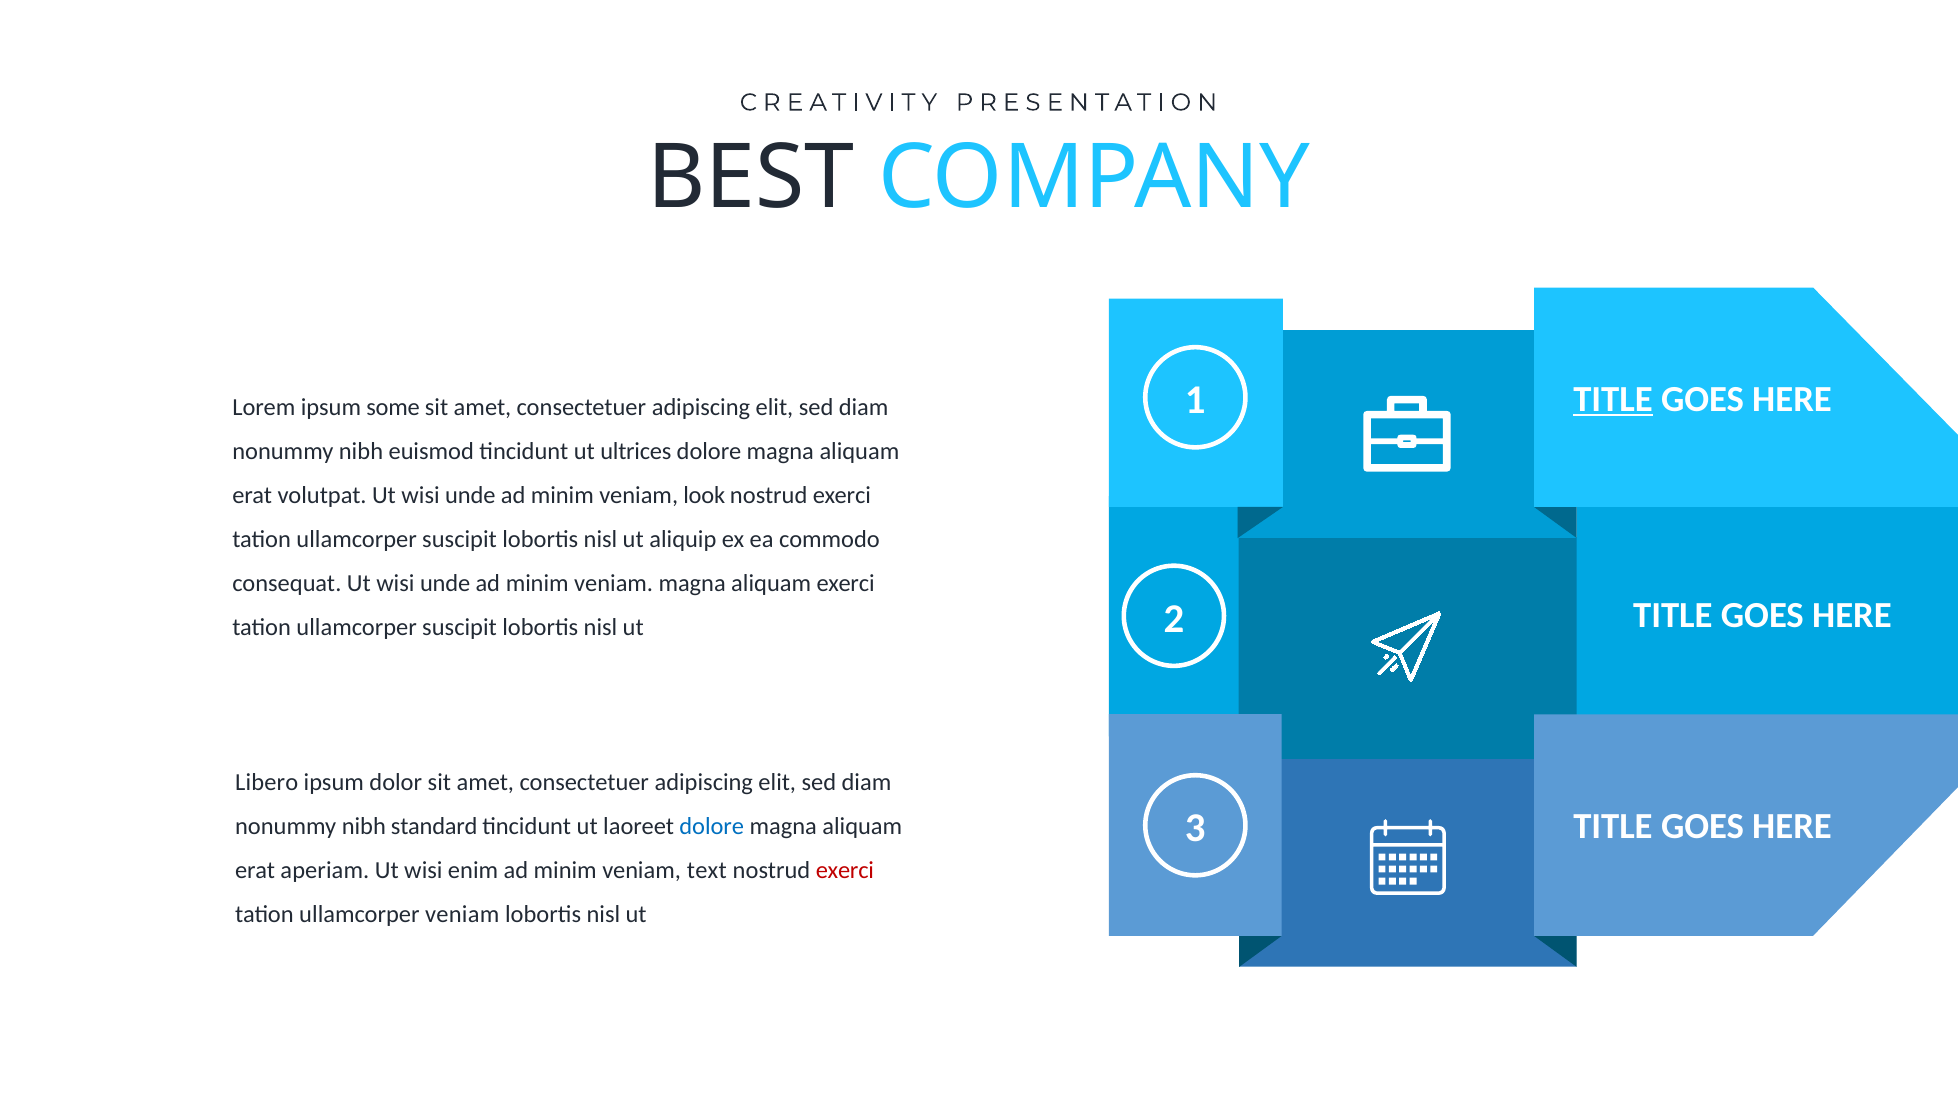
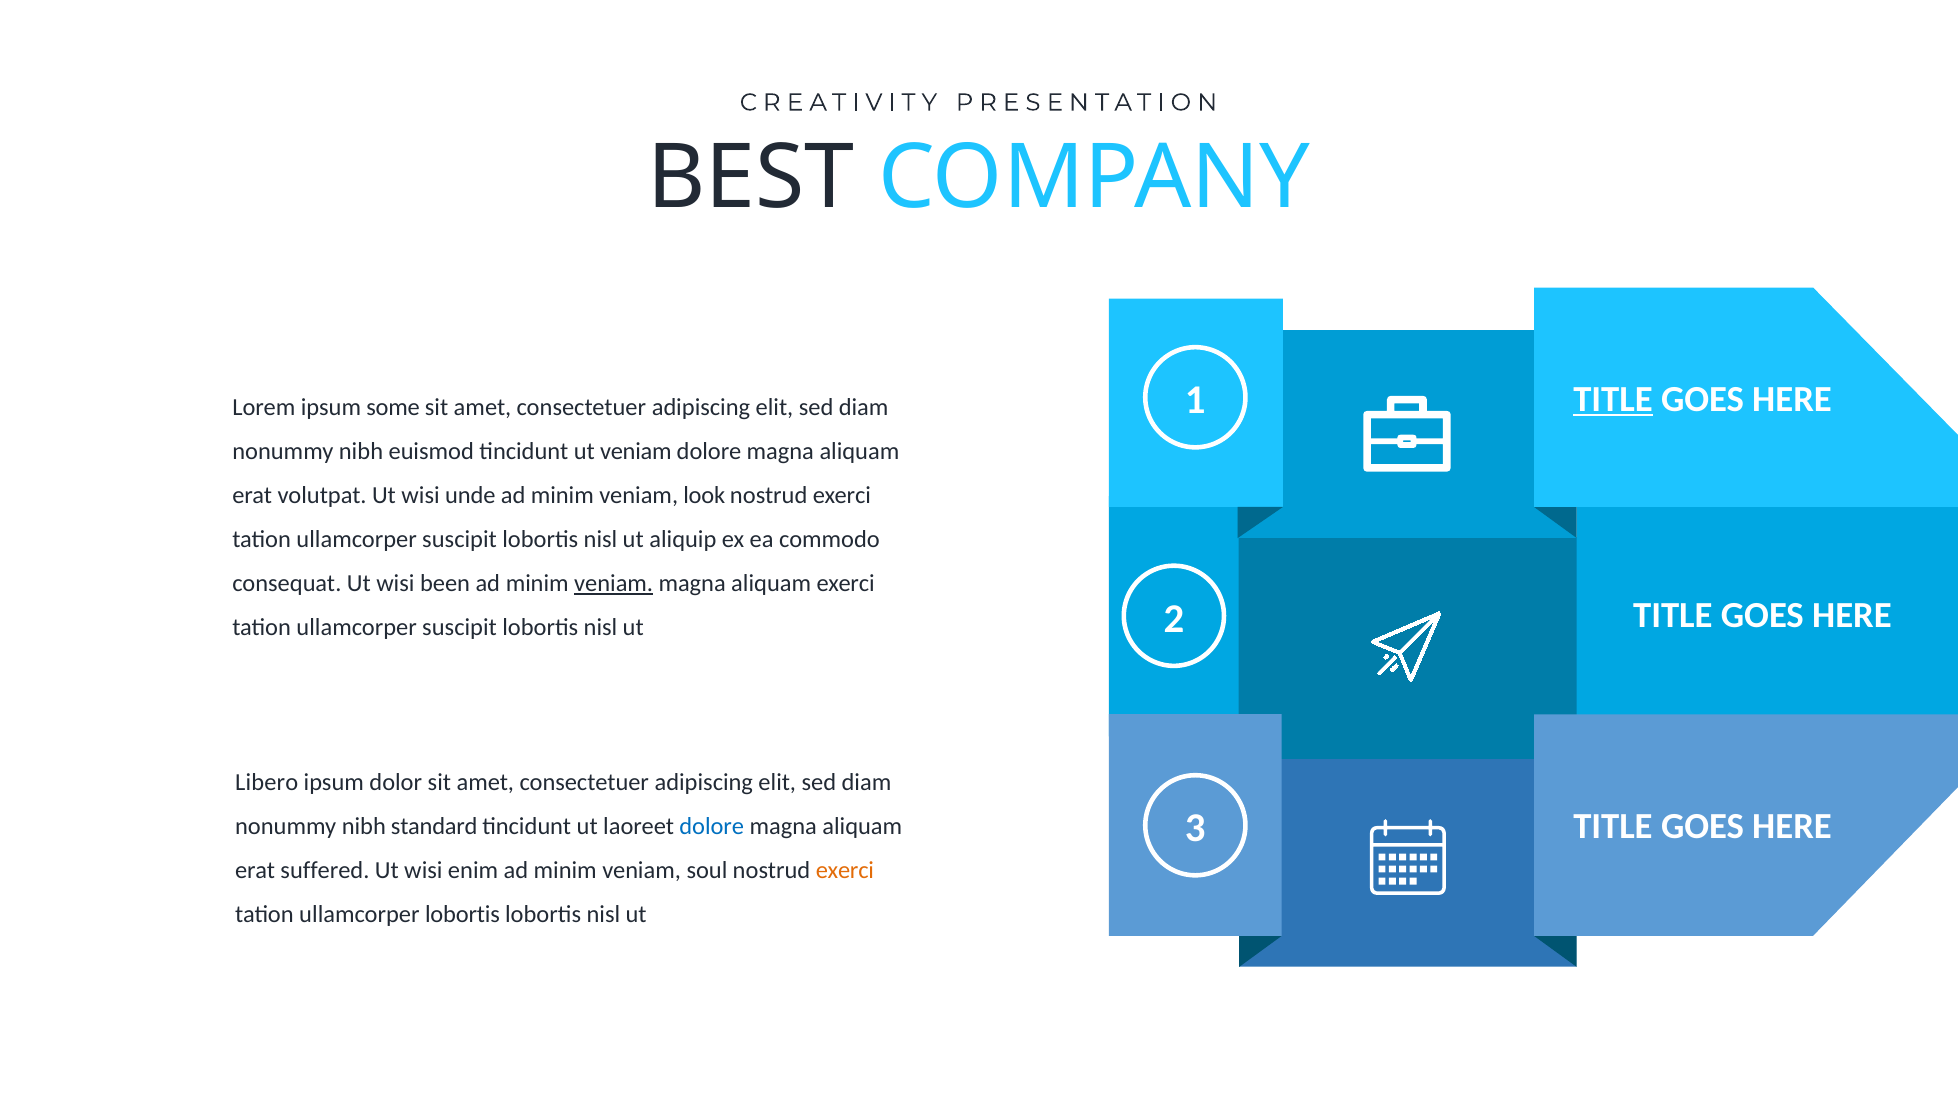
ut ultrices: ultrices -> veniam (636, 451)
consequat Ut wisi unde: unde -> been (445, 584)
veniam underline: none -> present (614, 584)
aperiam: aperiam -> suffered (325, 871)
text: text -> soul (707, 871)
exerci colour: red -> orange (845, 871)
ullamcorper veniam: veniam -> lobortis (462, 915)
